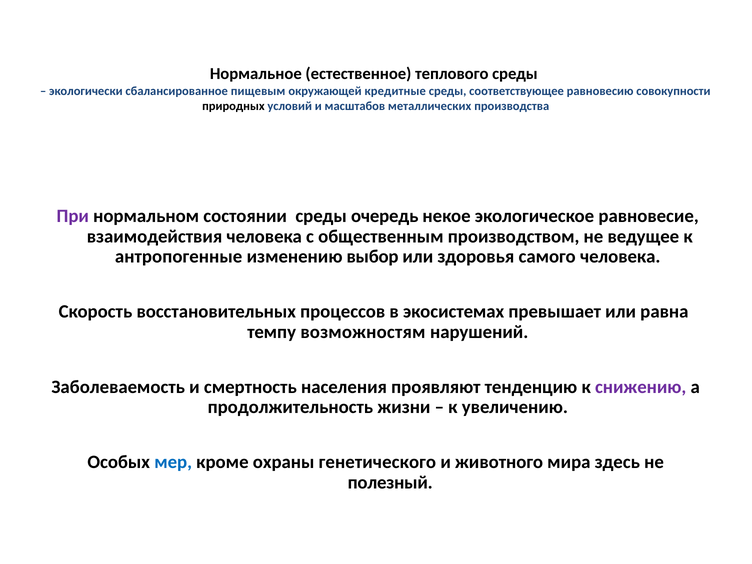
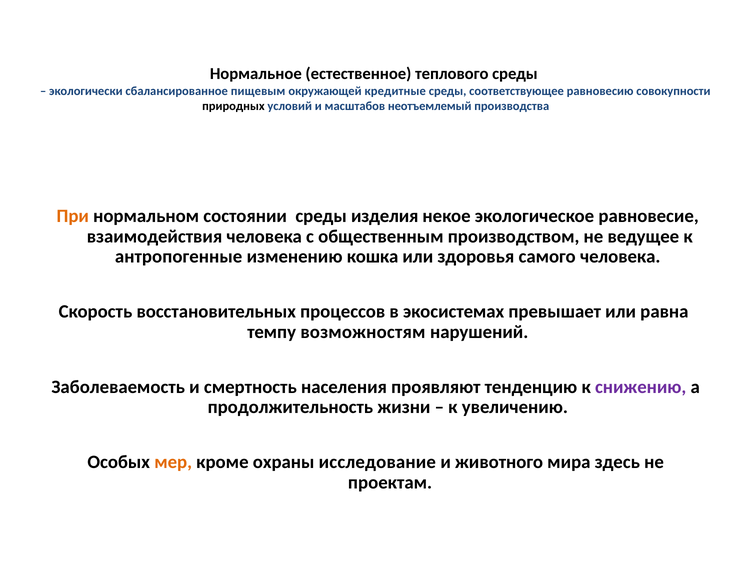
металлических: металлических -> неотъемлемый (430, 106)
При colour: purple -> orange (73, 216)
очередь: очередь -> изделия (385, 216)
выбор: выбор -> кошка (373, 257)
мер colour: blue -> orange (173, 462)
генетического: генетического -> исследование (377, 462)
полезный: полезный -> проектам (390, 482)
